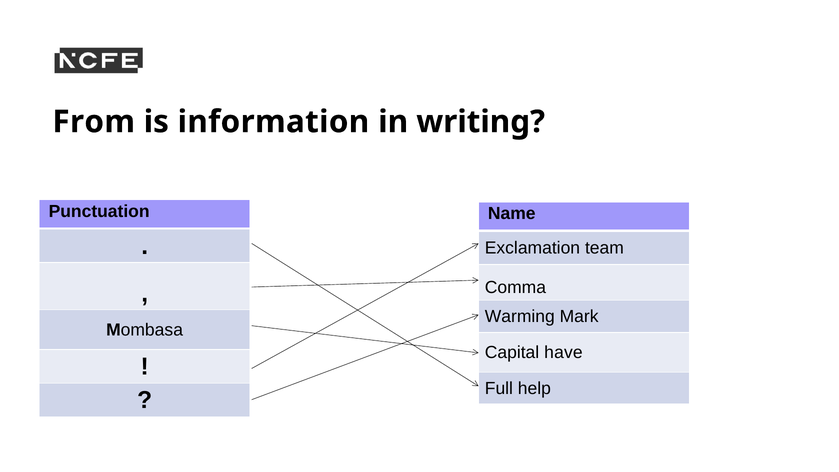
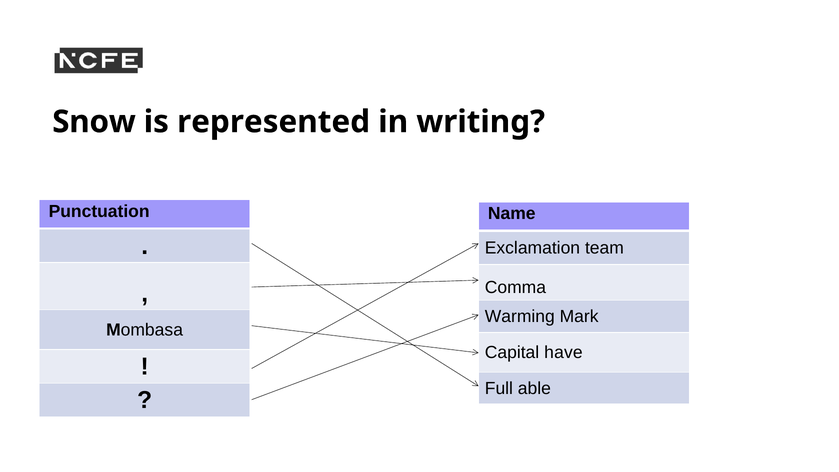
From: From -> Snow (94, 122)
information: information -> represented (274, 122)
help: help -> able (534, 388)
